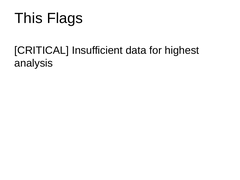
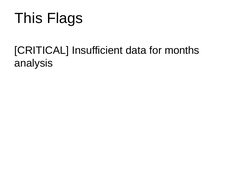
highest: highest -> months (182, 50)
